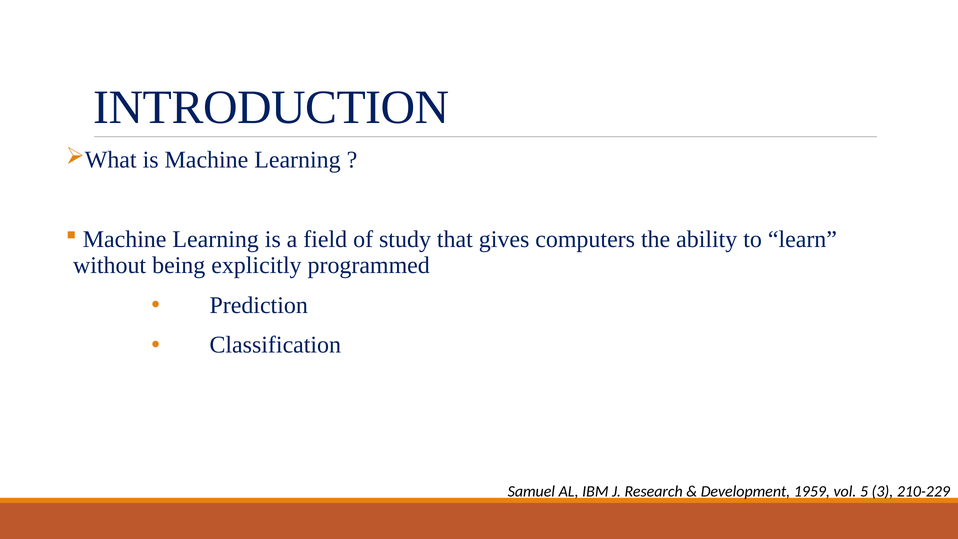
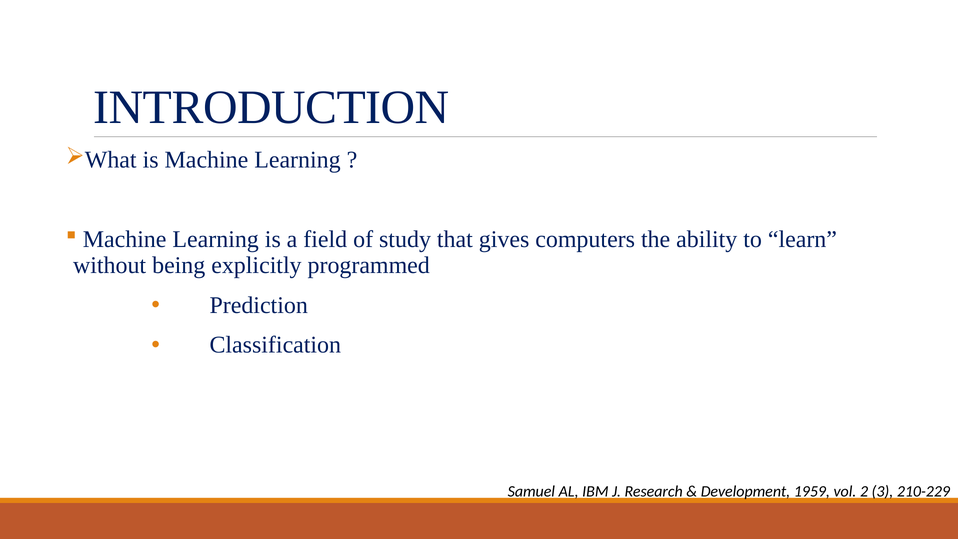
5: 5 -> 2 (864, 492)
